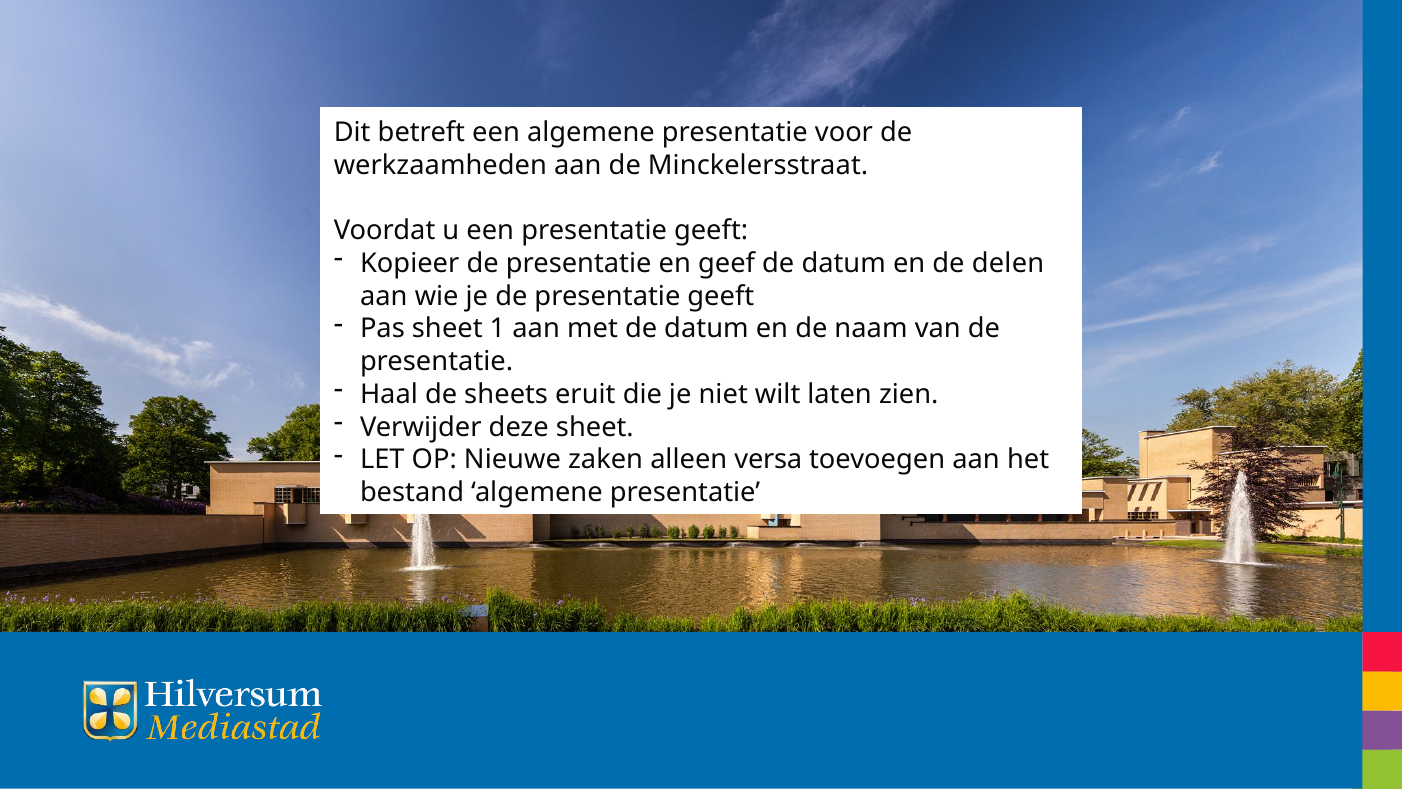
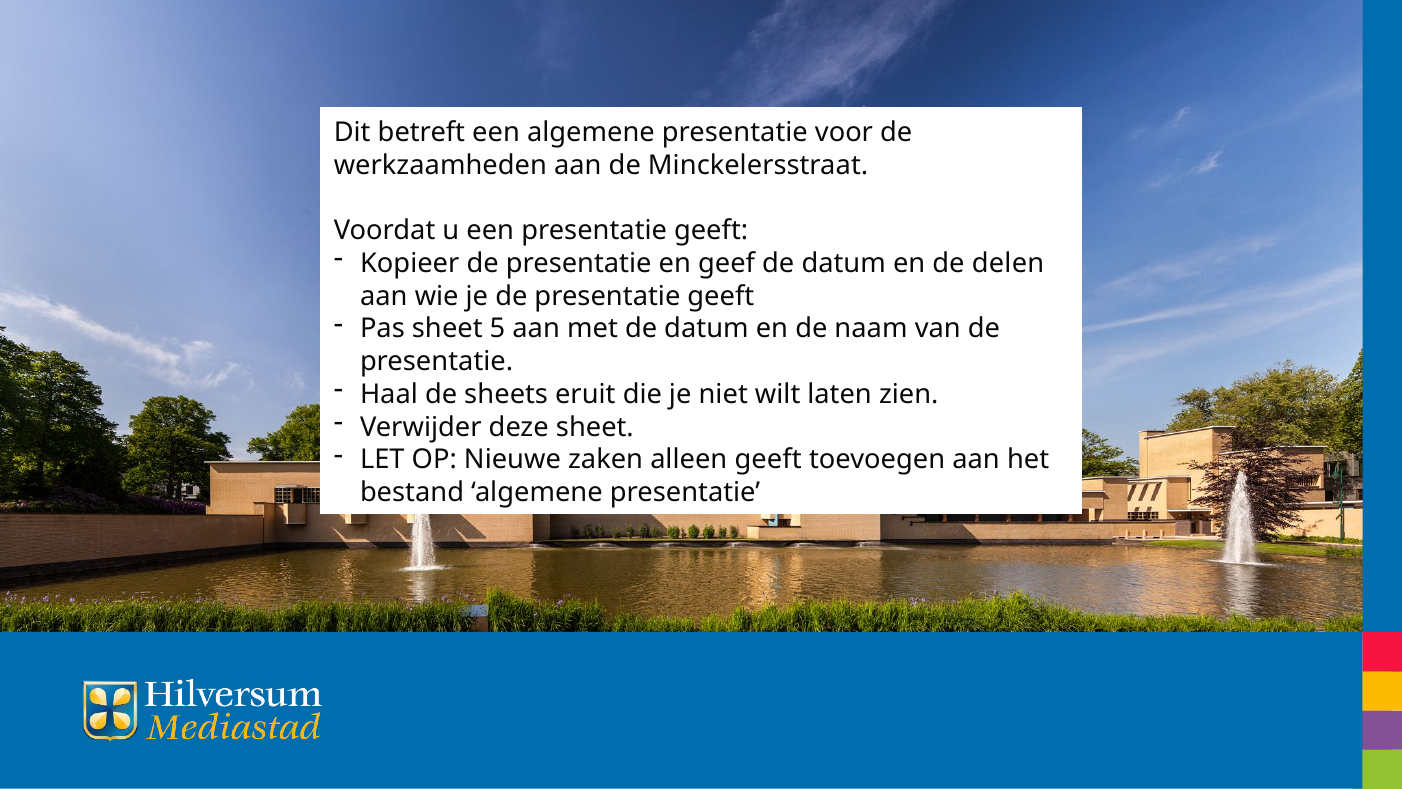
1: 1 -> 5 (497, 329)
alleen versa: versa -> geeft (768, 460)
